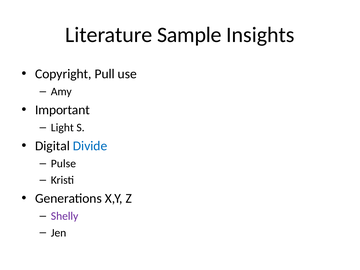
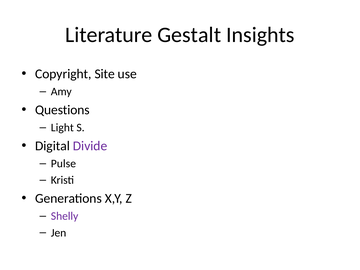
Sample: Sample -> Gestalt (189, 35)
Pull: Pull -> Site (105, 74)
Important: Important -> Questions (62, 110)
Divide colour: blue -> purple (90, 146)
